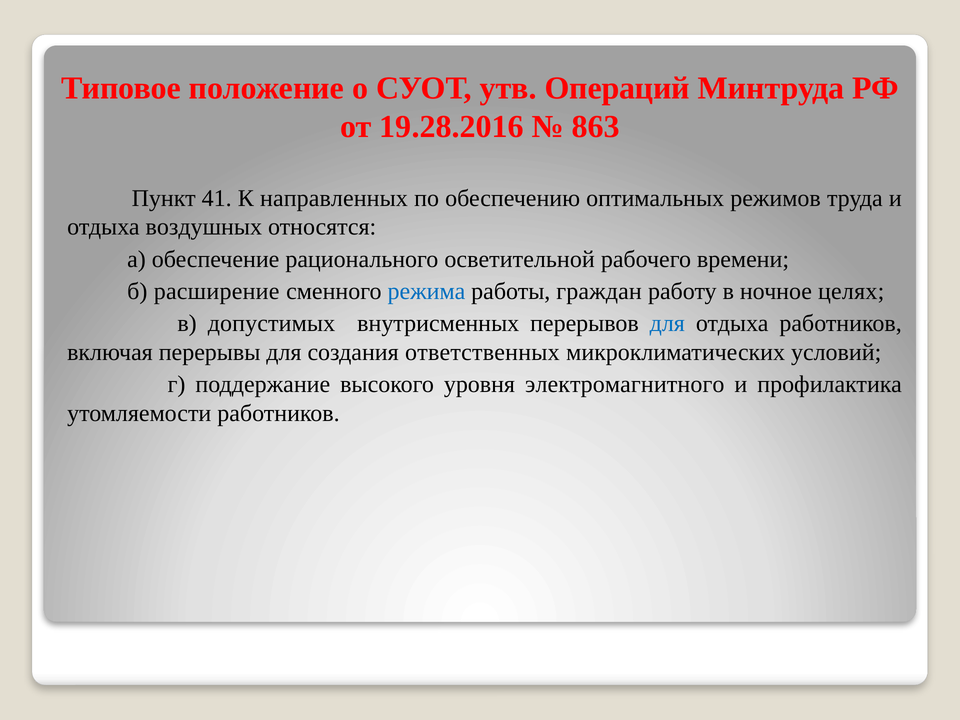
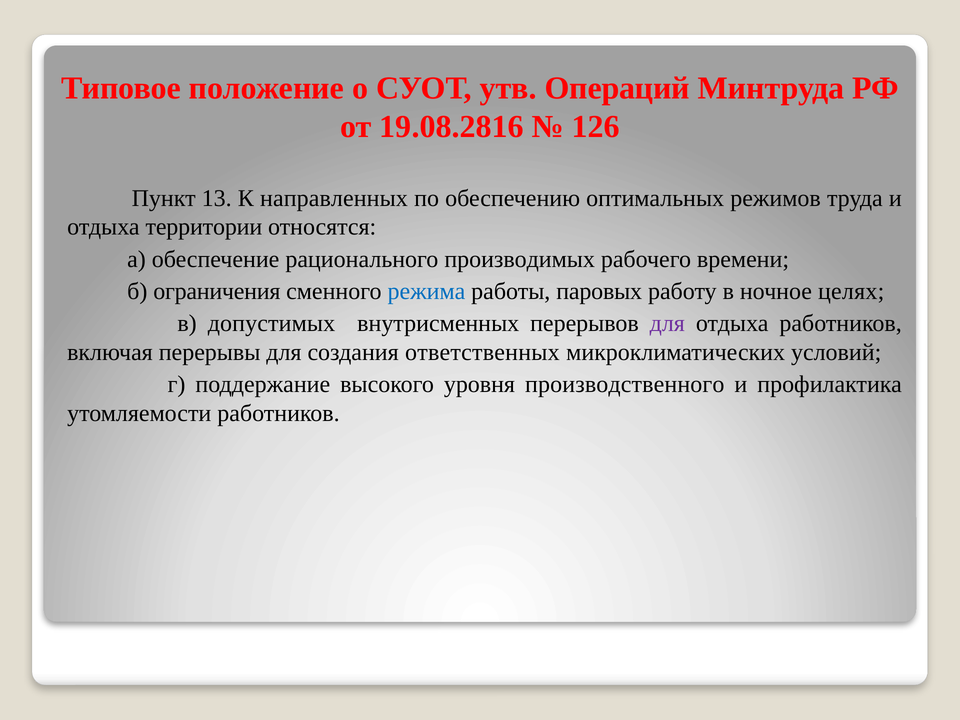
19.28.2016: 19.28.2016 -> 19.08.2816 (452, 127)
863: 863 -> 126 (596, 127)
41: 41 -> 13 (217, 198)
воздушных: воздушных -> территории (204, 227)
осветительной: осветительной -> производимых (520, 259)
расширение: расширение -> ограничения (217, 291)
граждан: граждан -> паровых (599, 291)
для colour: blue -> purple (667, 323)
электромагнитного: электромагнитного -> производственного (625, 384)
